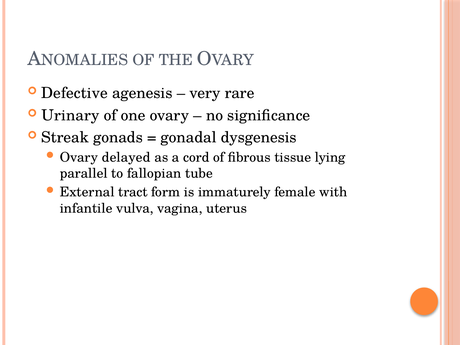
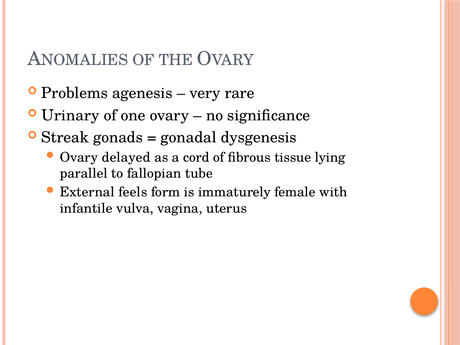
Defective: Defective -> Problems (75, 93)
tract: tract -> feels (133, 192)
